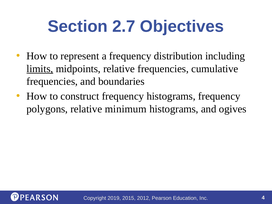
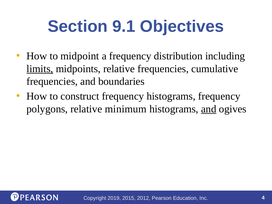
2.7: 2.7 -> 9.1 (124, 26)
represent: represent -> midpoint (80, 56)
and underline: none -> present (209, 109)
